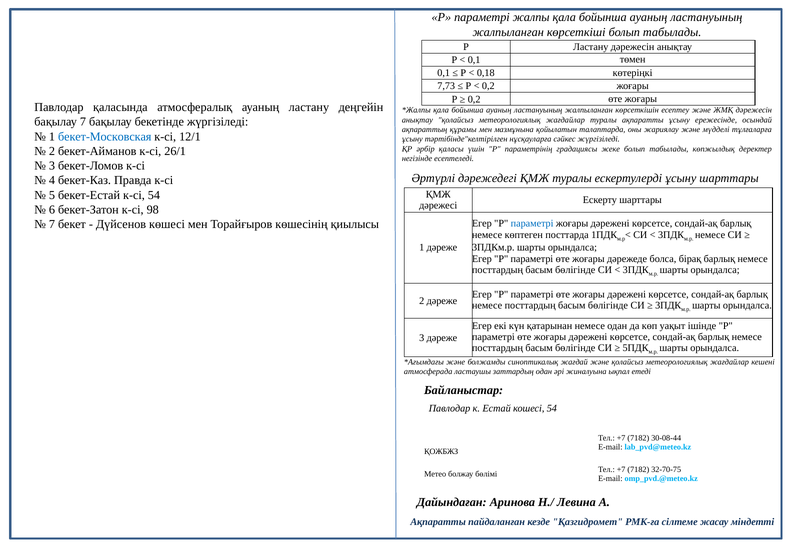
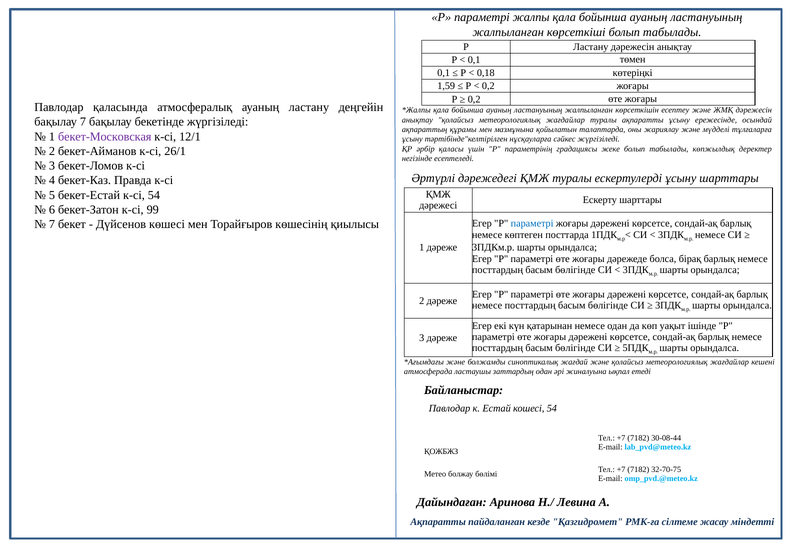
7,73: 7,73 -> 1,59 (446, 86)
бекет-Московская colour: blue -> purple (105, 137)
98: 98 -> 99 (153, 210)
